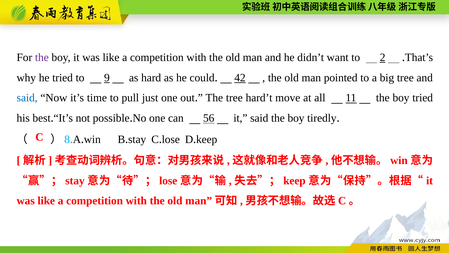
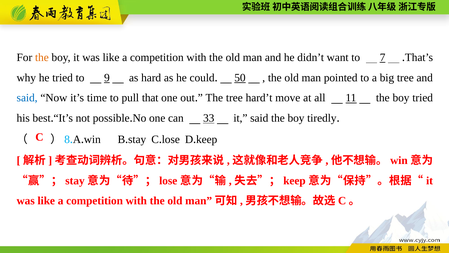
the colour: purple -> orange (42, 57)
2: 2 -> 7 (383, 57)
42: 42 -> 50 (240, 78)
just: just -> that (150, 98)
56: 56 -> 33 (209, 118)
